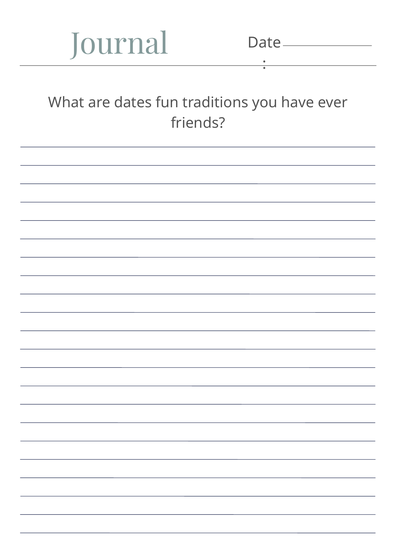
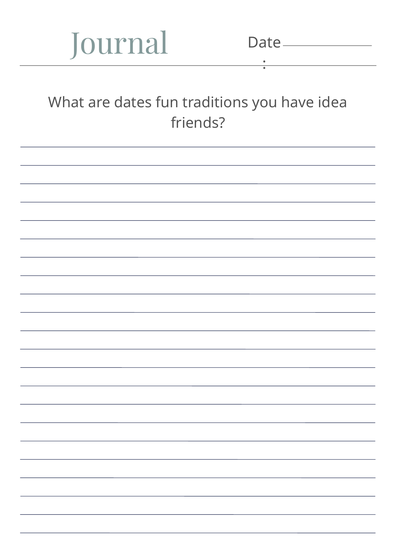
ever: ever -> idea (333, 103)
